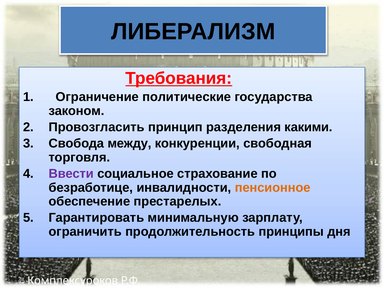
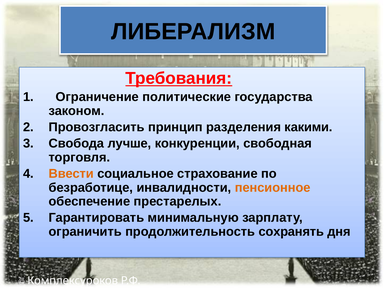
между: между -> лучше (129, 144)
Ввести colour: purple -> orange (71, 174)
принципы: принципы -> сохранять (291, 232)
